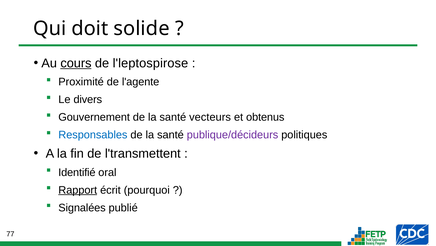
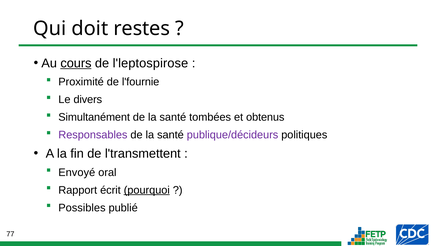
solide: solide -> restes (142, 29)
l'agente: l'agente -> l'fournie (141, 82)
Gouvernement: Gouvernement -> Simultanément (94, 117)
vecteurs: vecteurs -> tombées (210, 117)
Responsables colour: blue -> purple (93, 134)
Identifié: Identifié -> Envoyé (77, 172)
Rapport underline: present -> none (78, 189)
pourquoi underline: none -> present (147, 189)
Signalées: Signalées -> Possibles (82, 207)
